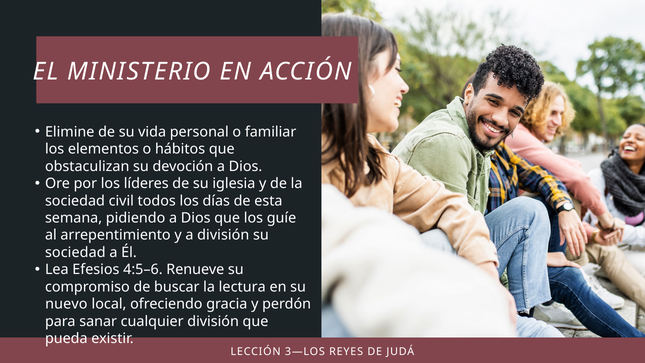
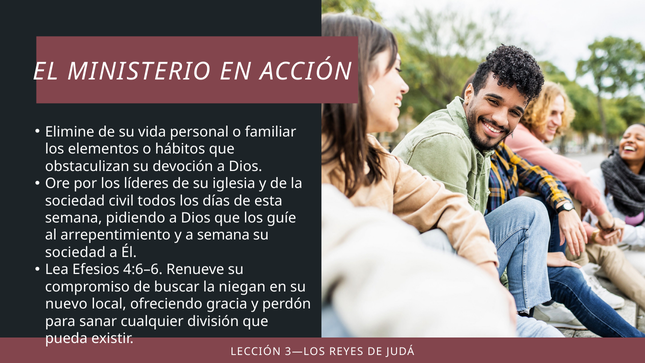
a división: división -> semana (223, 235)
4:5–6: 4:5–6 -> 4:6–6 (143, 270)
lectura: lectura -> niegan (242, 287)
